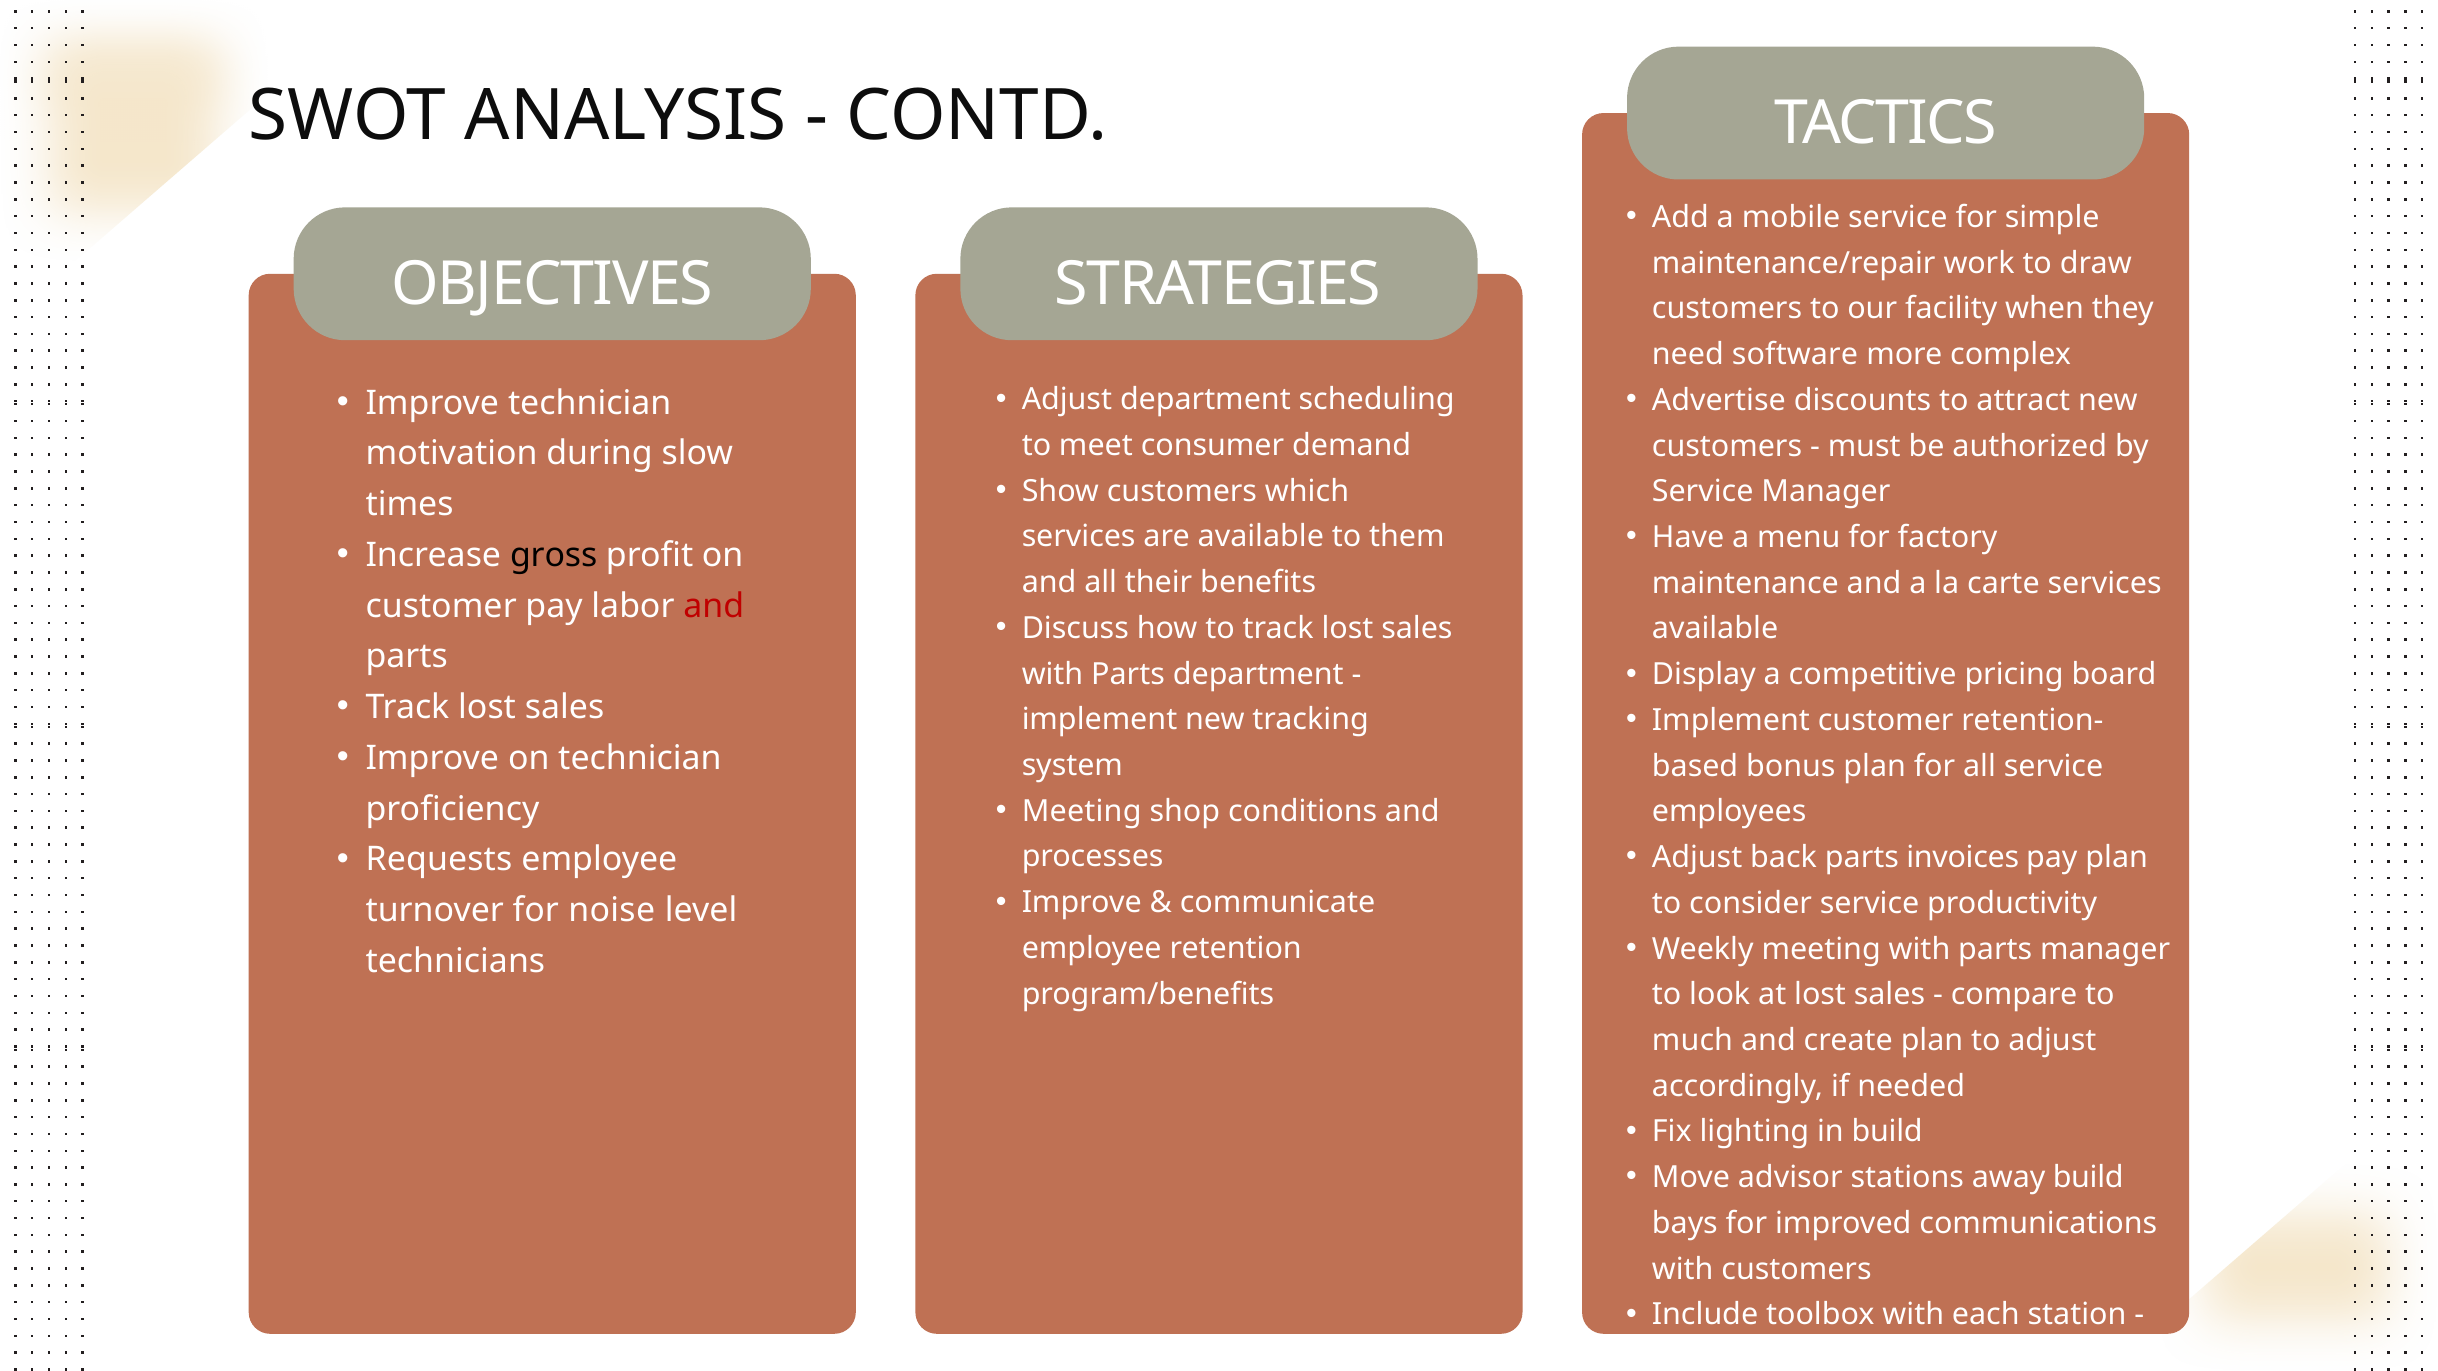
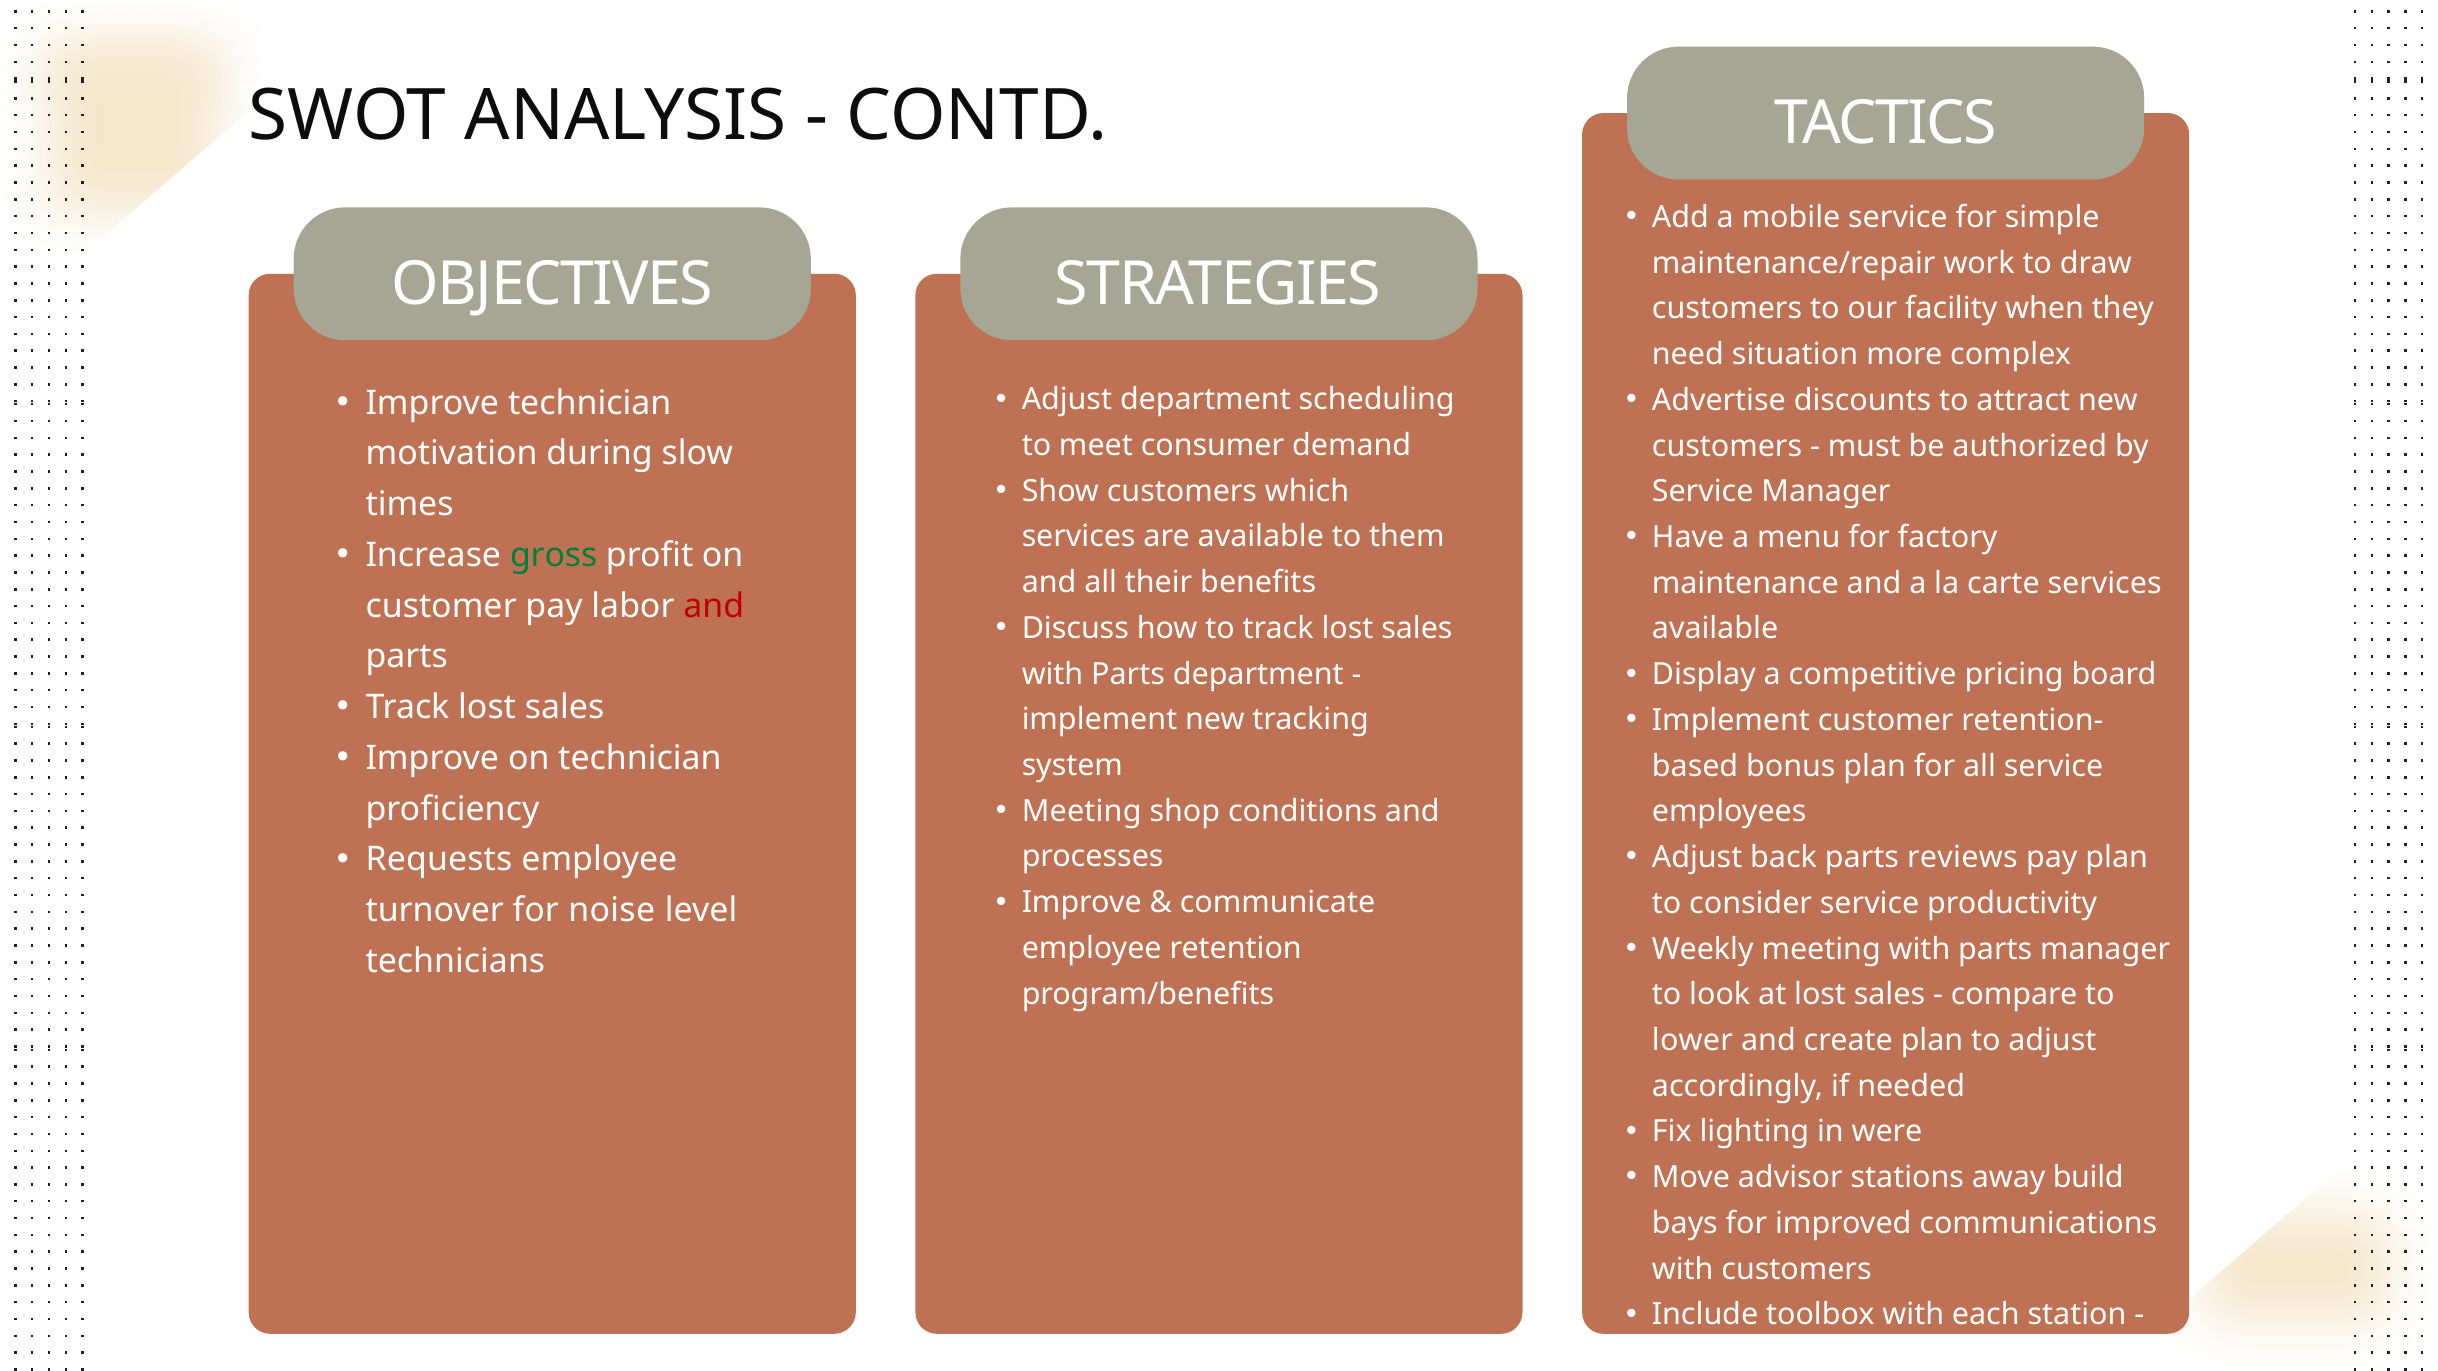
software: software -> situation (1795, 355)
gross colour: black -> green (554, 555)
invoices: invoices -> reviews (1962, 858)
much: much -> lower (1692, 1041)
in build: build -> were (1887, 1132)
